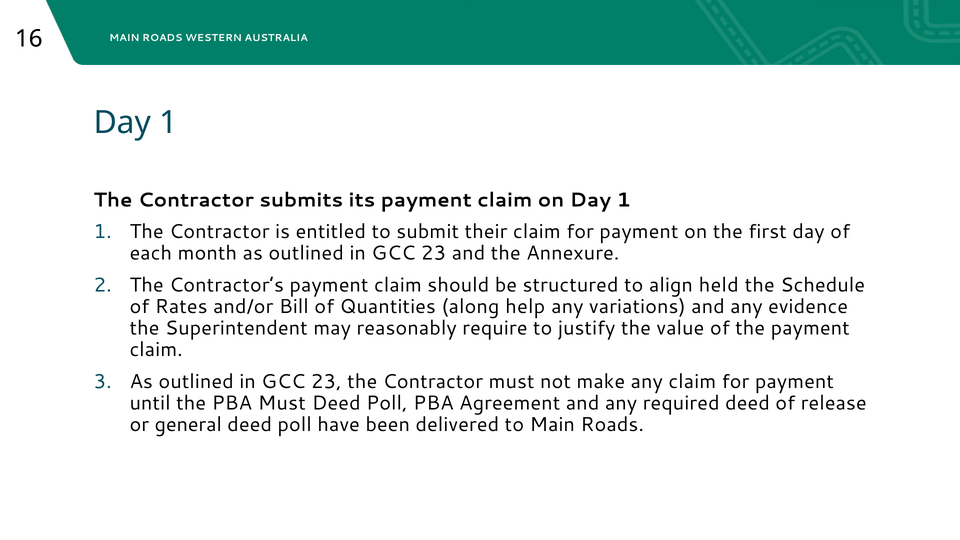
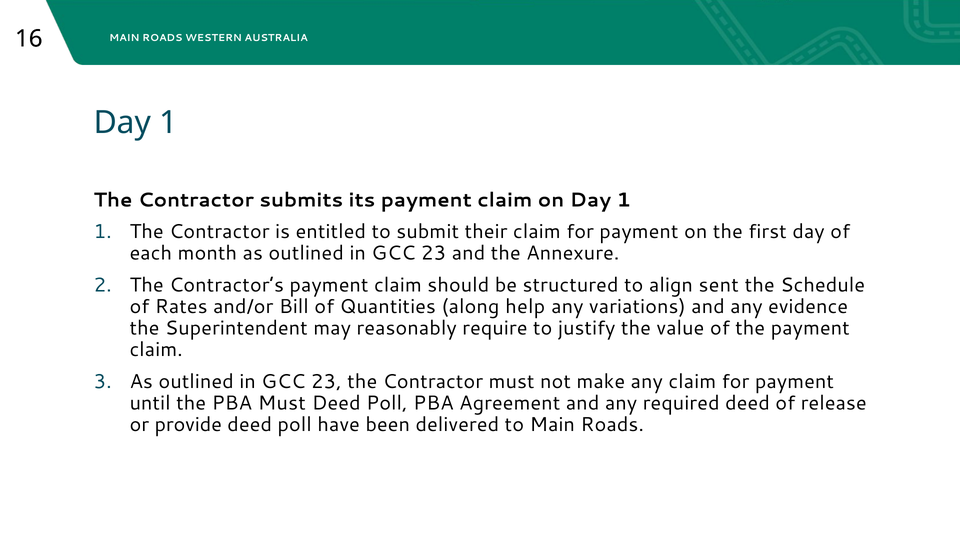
held: held -> sent (719, 285)
general: general -> provide (188, 425)
